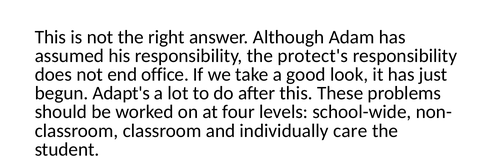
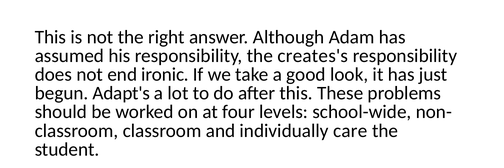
protect's: protect's -> creates's (313, 56)
office: office -> ironic (165, 75)
